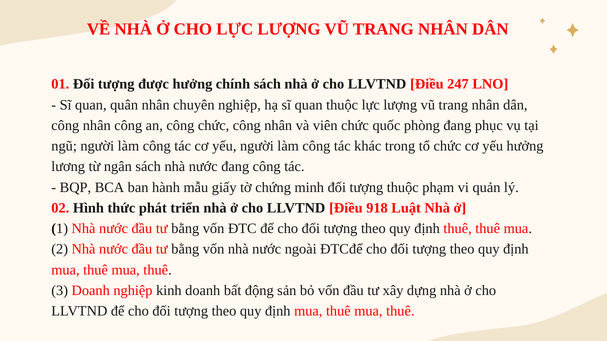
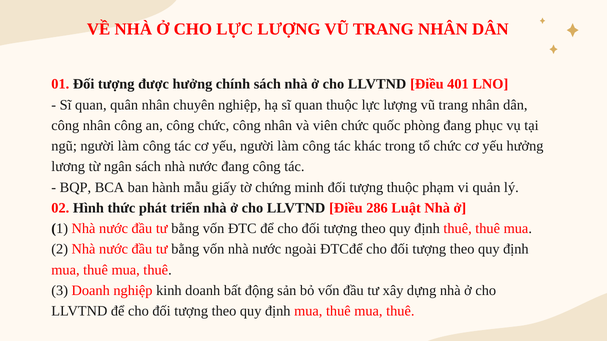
247: 247 -> 401 (458, 84)
918: 918 -> 286 (377, 208)
